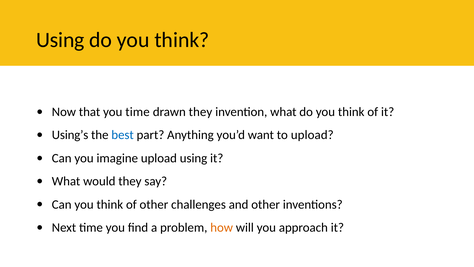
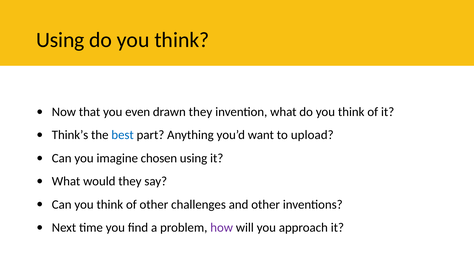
you time: time -> even (138, 112)
Using’s: Using’s -> Think’s (70, 135)
imagine upload: upload -> chosen (159, 158)
how colour: orange -> purple (222, 227)
